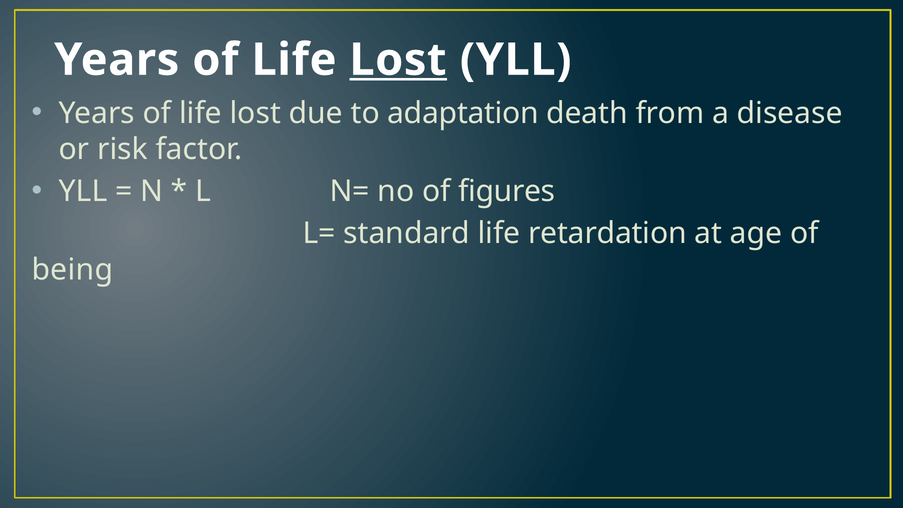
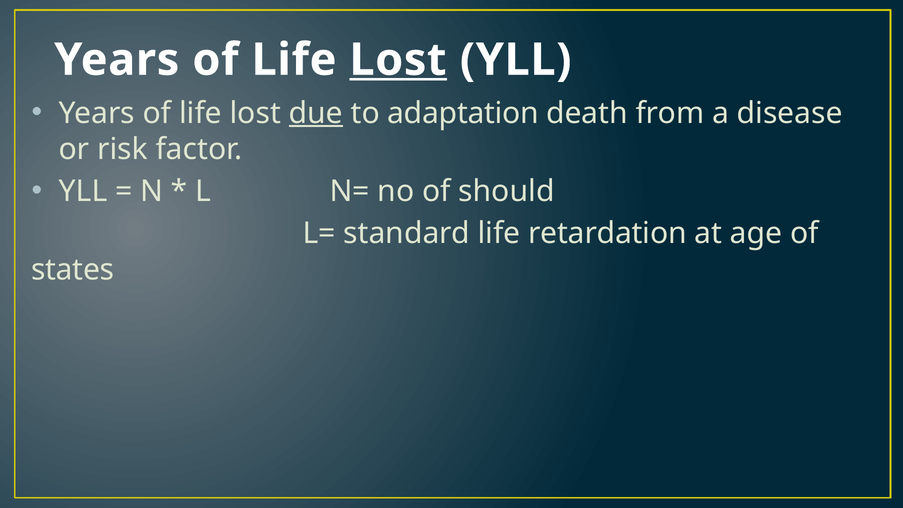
due underline: none -> present (316, 113)
figures: figures -> should (507, 191)
being: being -> states (73, 270)
